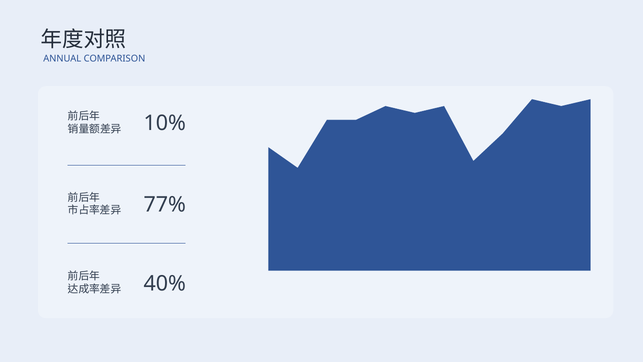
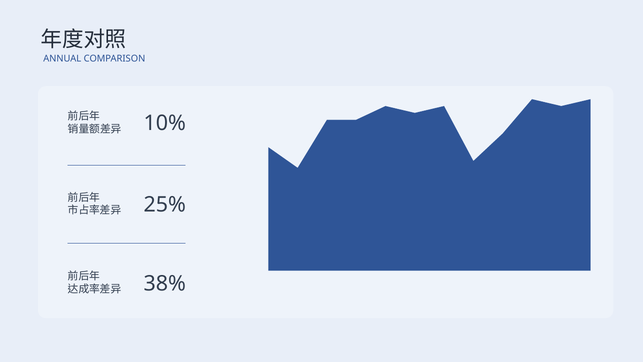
77%: 77% -> 25% (165, 205)
40%: 40% -> 38% (165, 283)
